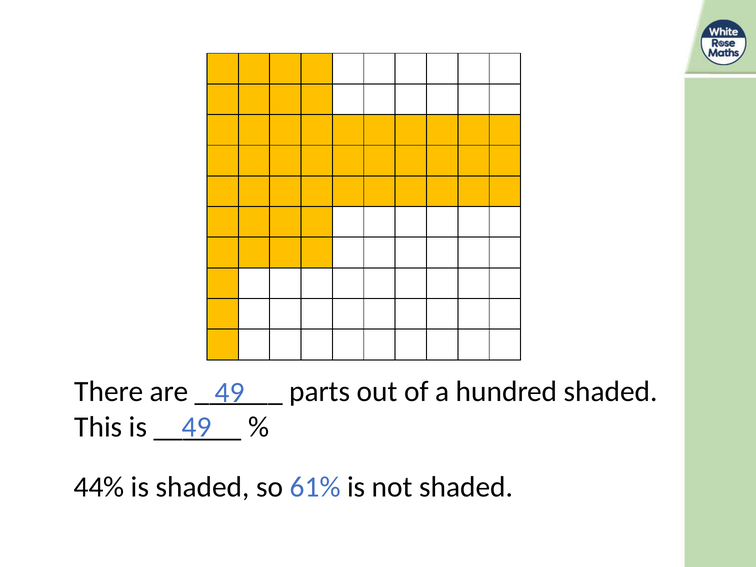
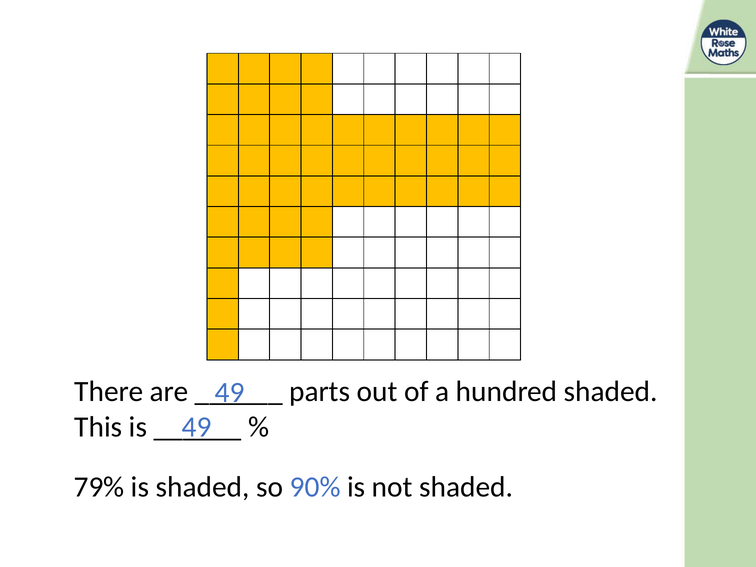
44%: 44% -> 79% (99, 487)
61%: 61% -> 90% (315, 487)
